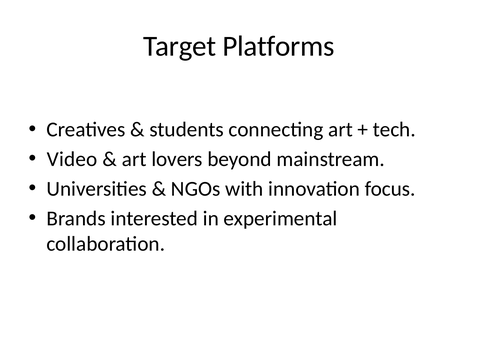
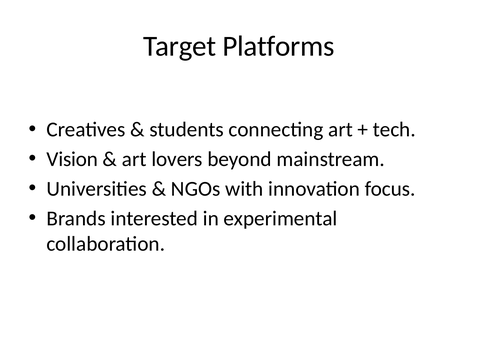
Video: Video -> Vision (72, 159)
